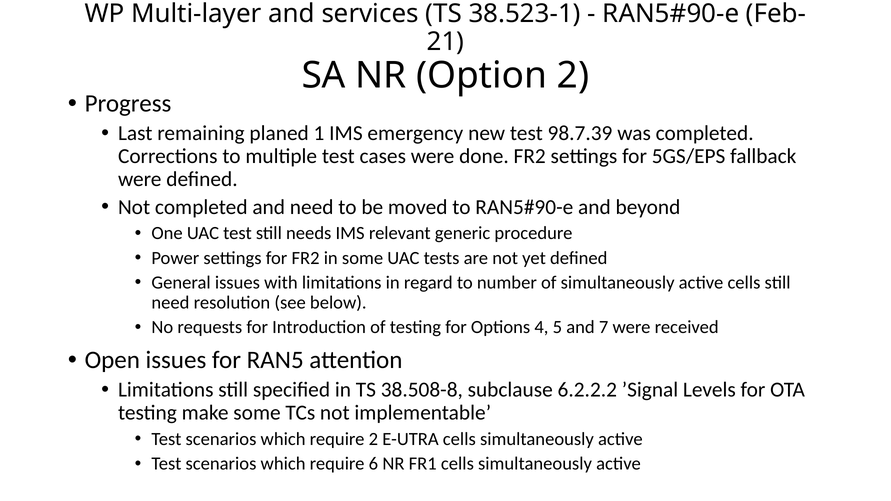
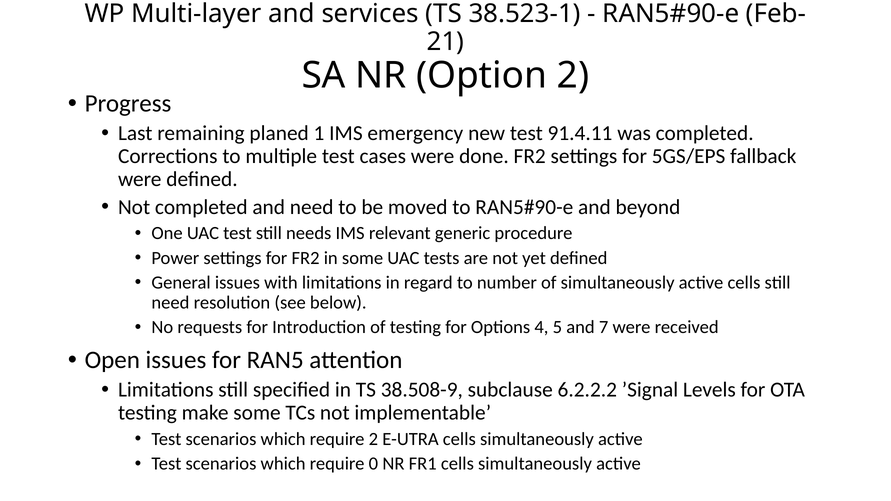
98.7.39: 98.7.39 -> 91.4.11 (580, 133)
38.508-8: 38.508-8 -> 38.508-9 (422, 390)
6: 6 -> 0 (373, 464)
